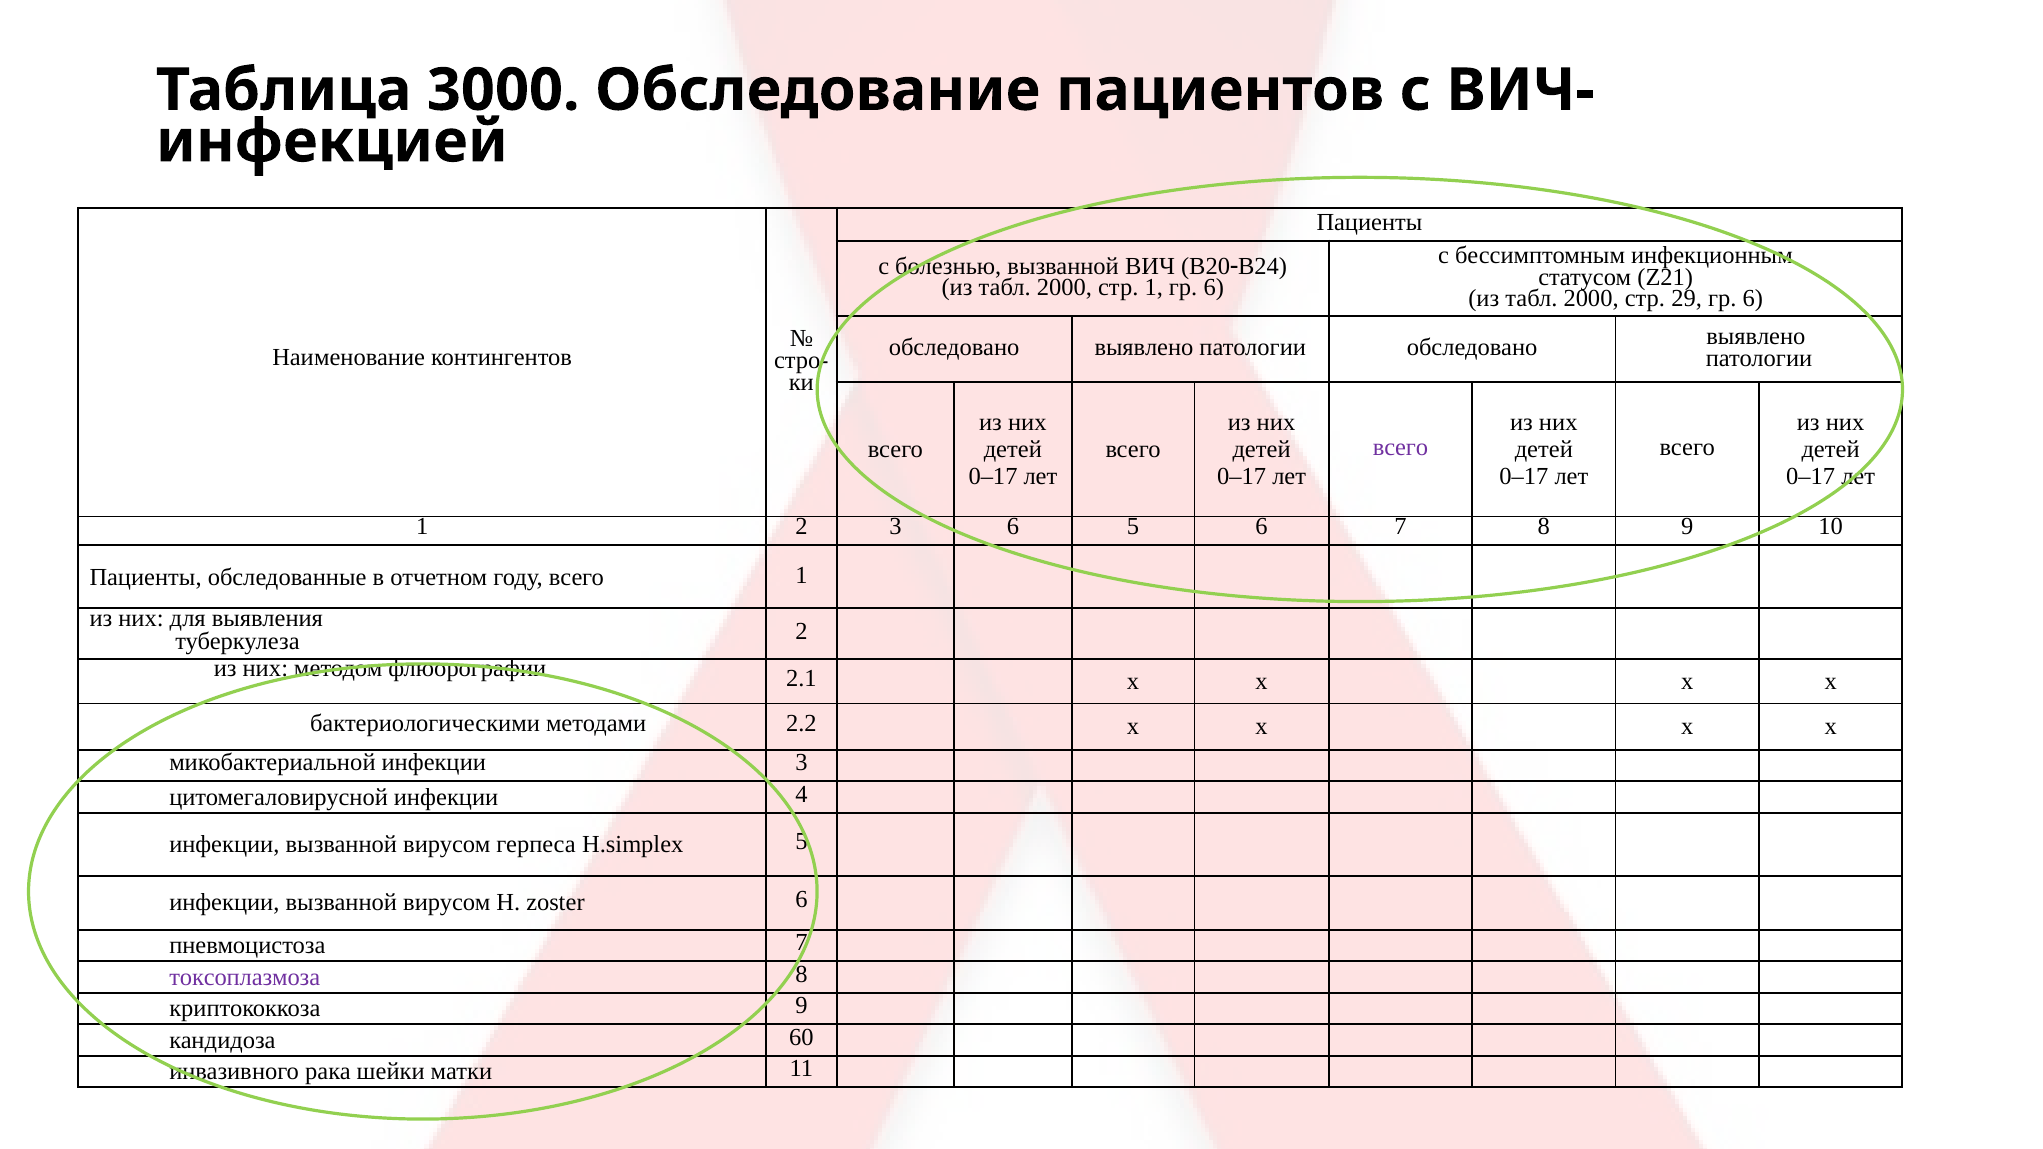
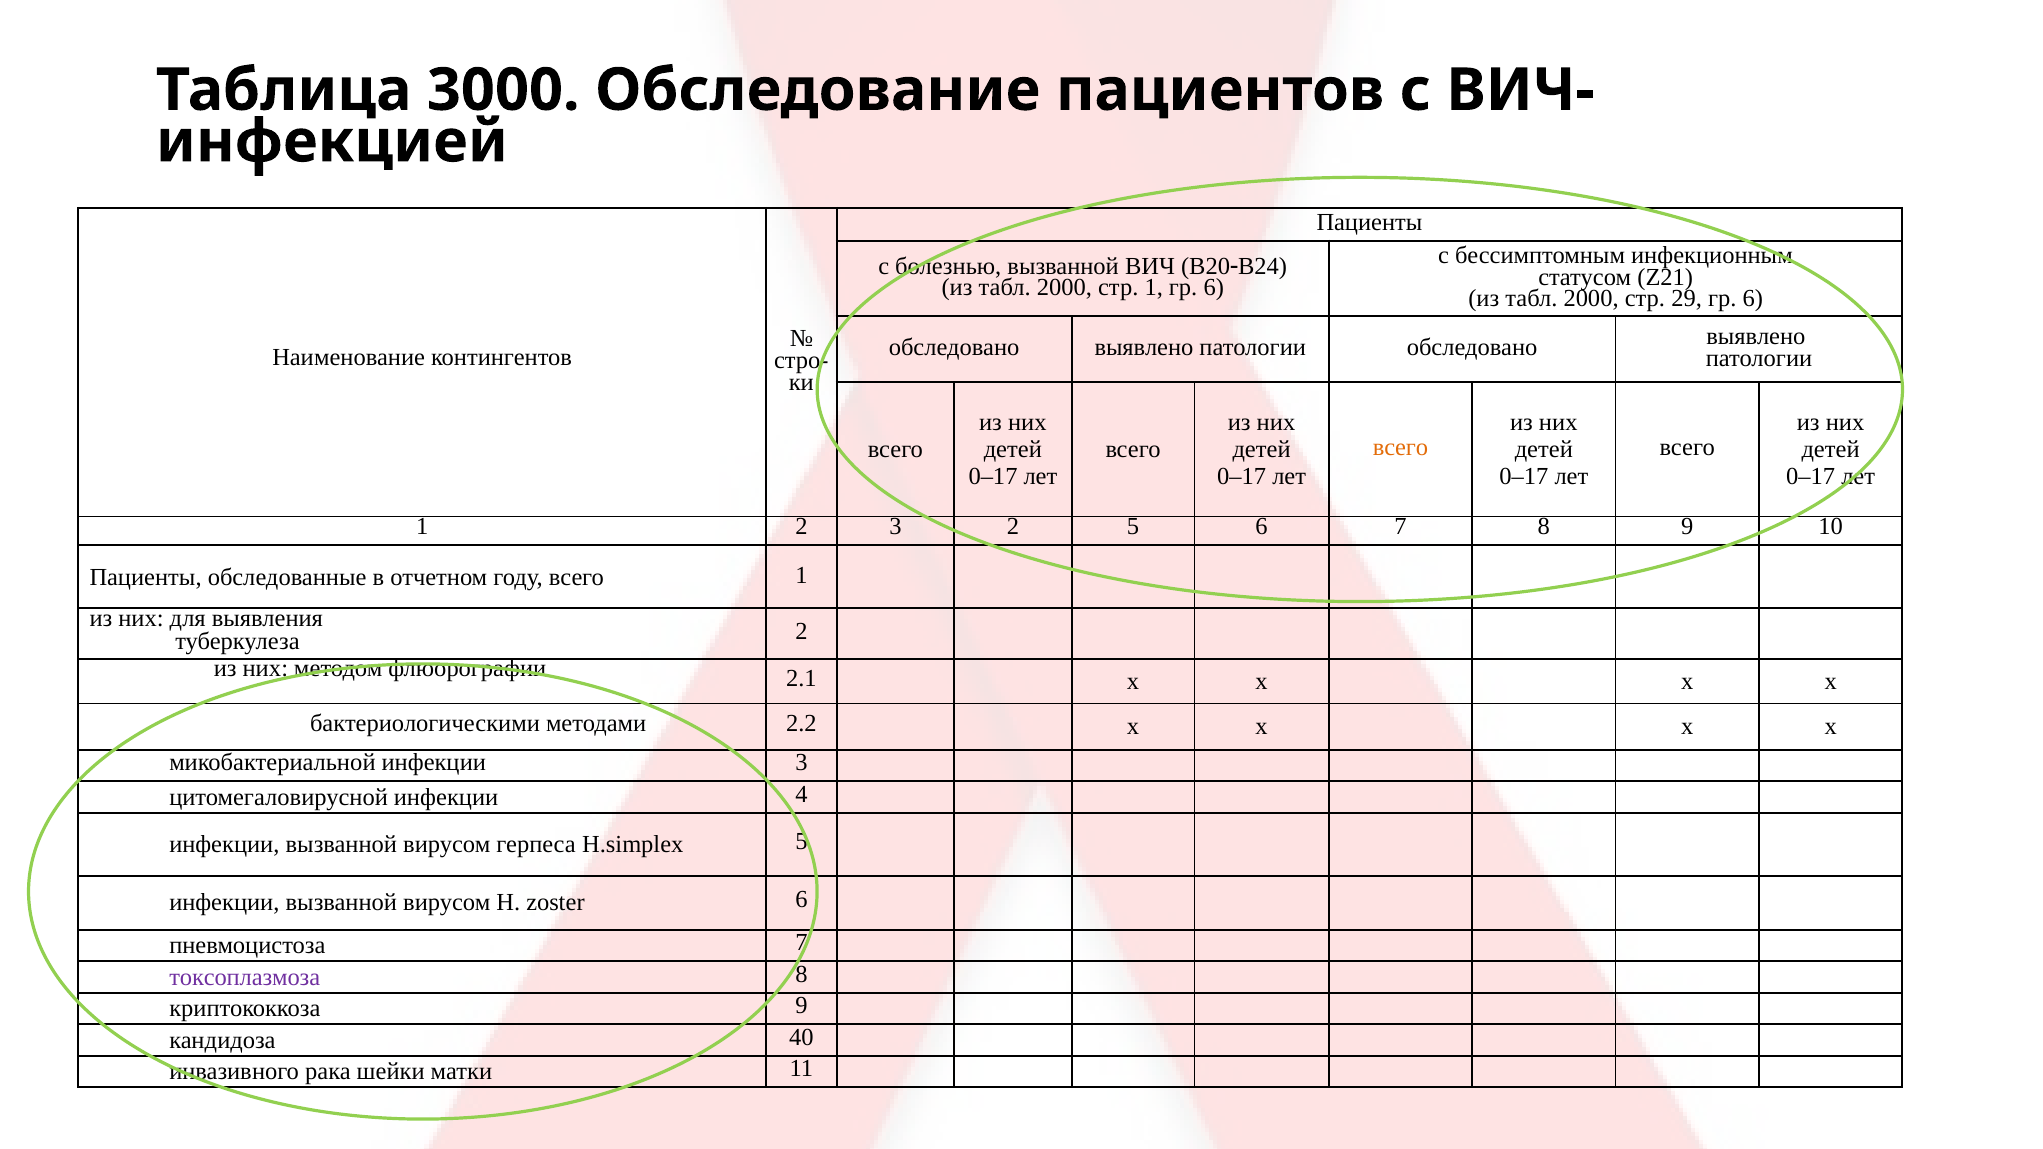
всего colour: purple -> orange (1401, 448)
3 6: 6 -> 2 (1013, 526)
60: 60 -> 40 (801, 1037)
